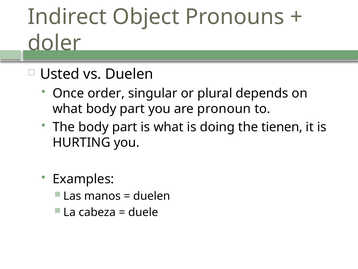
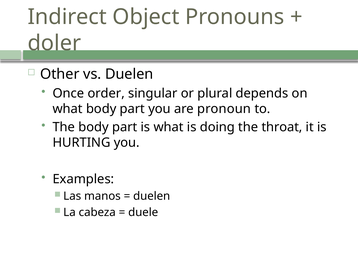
Usted: Usted -> Other (60, 74)
tienen: tienen -> throat (282, 127)
